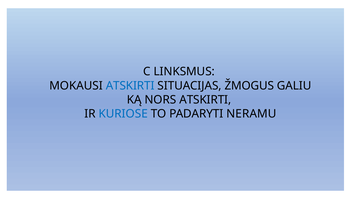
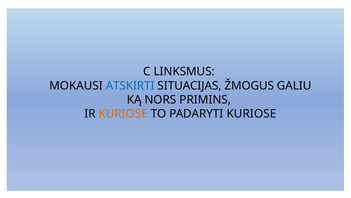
NORS ATSKIRTI: ATSKIRTI -> PRIMINS (205, 99)
KURIOSE colour: blue -> orange (123, 113)
PADARYTI NERAMU: NERAMU -> KURIOSE (251, 113)
